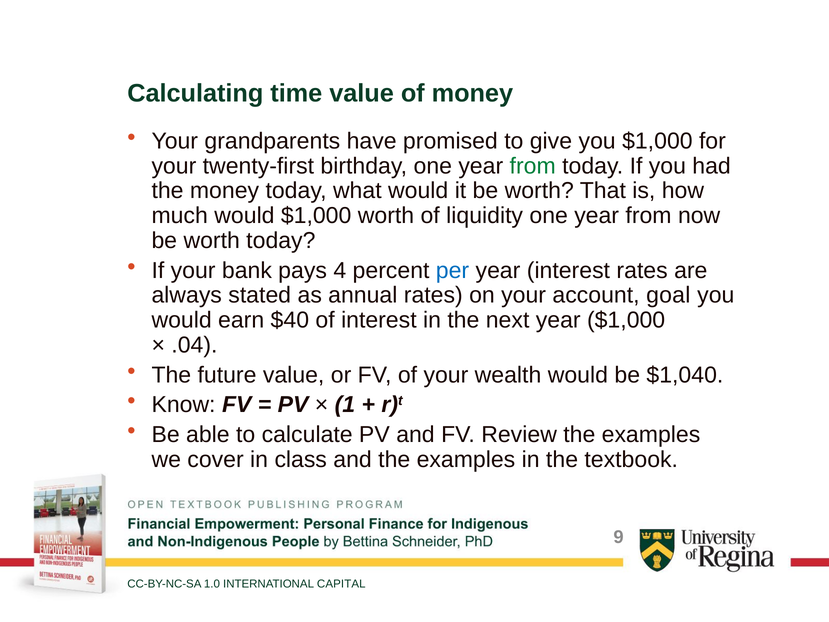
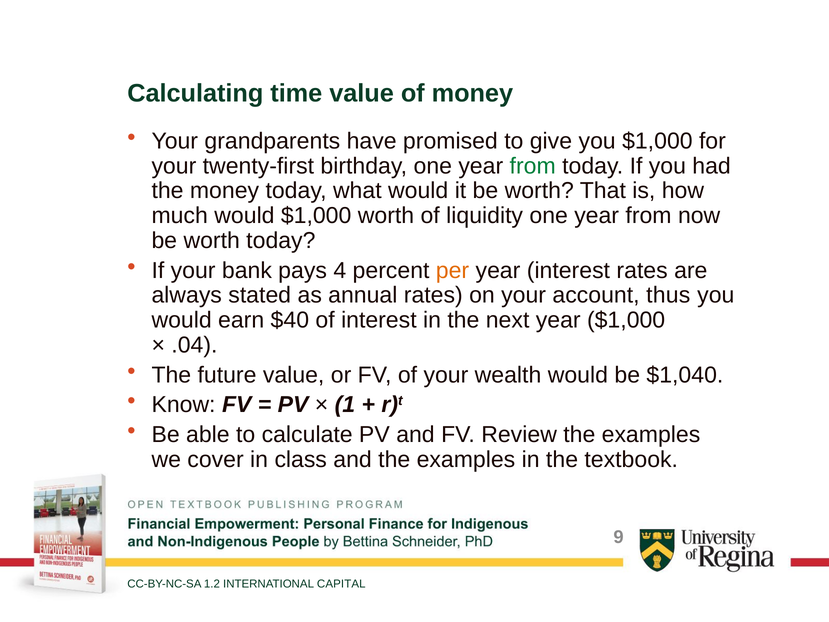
per colour: blue -> orange (452, 270)
goal: goal -> thus (668, 295)
1.0: 1.0 -> 1.2 (212, 584)
